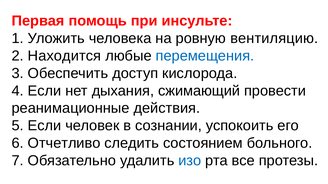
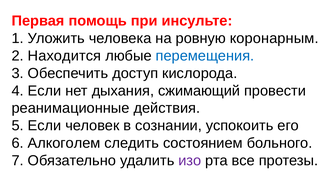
вентиляцию: вентиляцию -> коронарным (274, 38)
Отчетливо: Отчетливо -> Алкоголем (64, 143)
изо colour: blue -> purple (190, 161)
